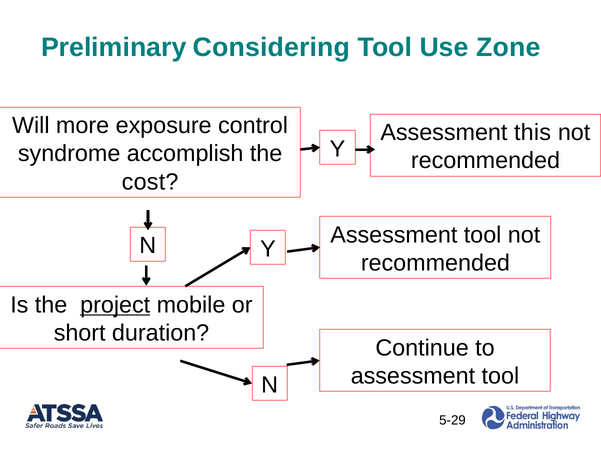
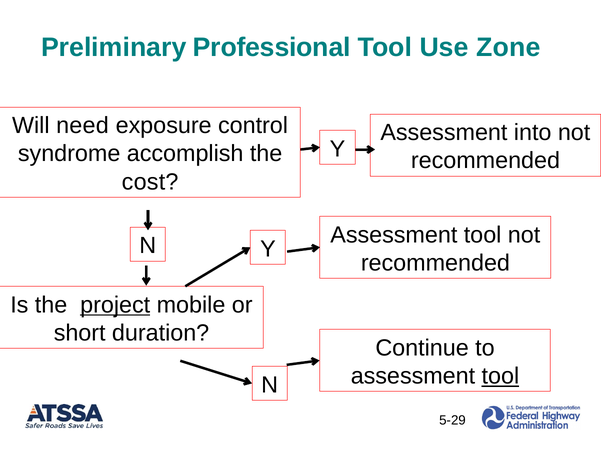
Considering: Considering -> Professional (272, 47)
more: more -> need (82, 126)
this: this -> into (533, 133)
tool underline: none -> present (500, 376)
